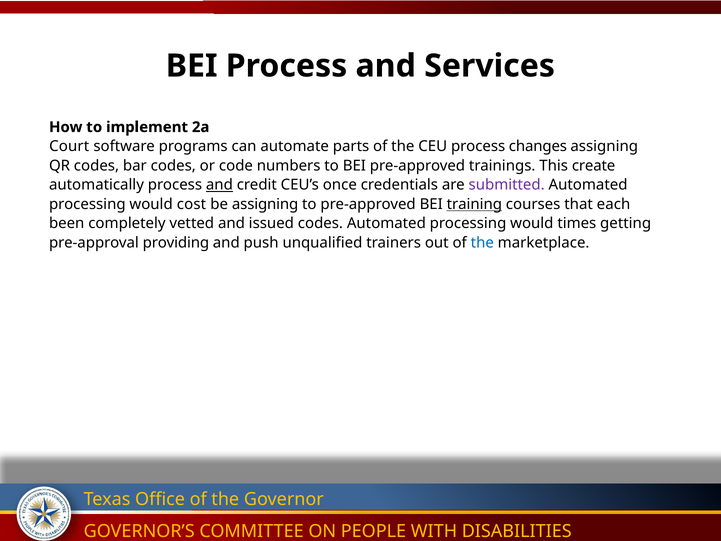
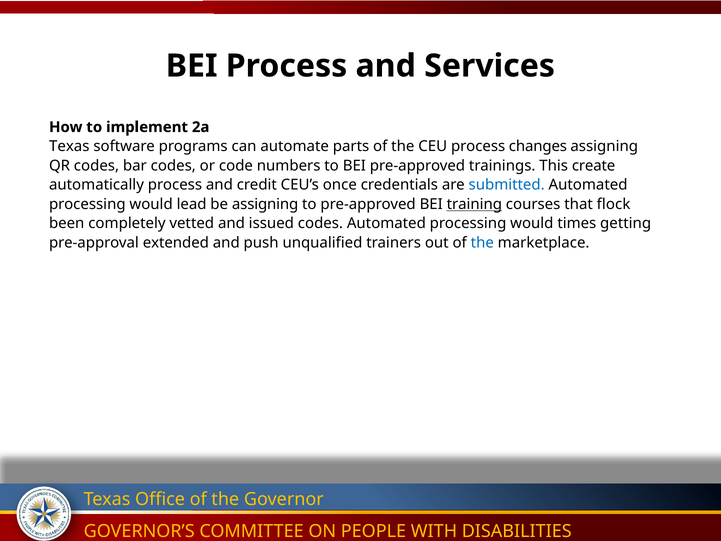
Court: Court -> Texas (69, 146)
and underline: present -> none (219, 185)
submitted colour: purple -> blue (507, 185)
cost: cost -> lead (192, 204)
each: each -> flock (614, 204)
providing: providing -> extended (176, 243)
